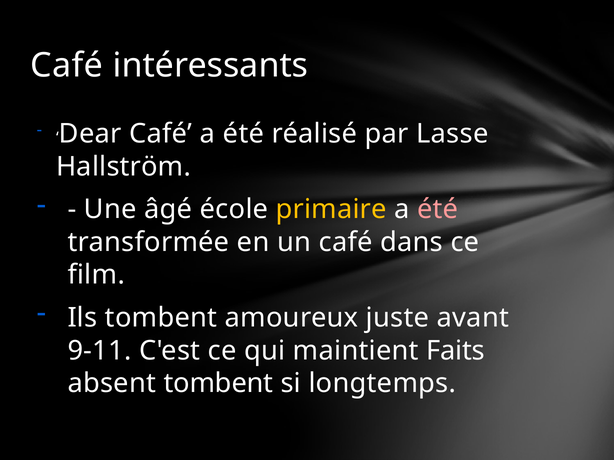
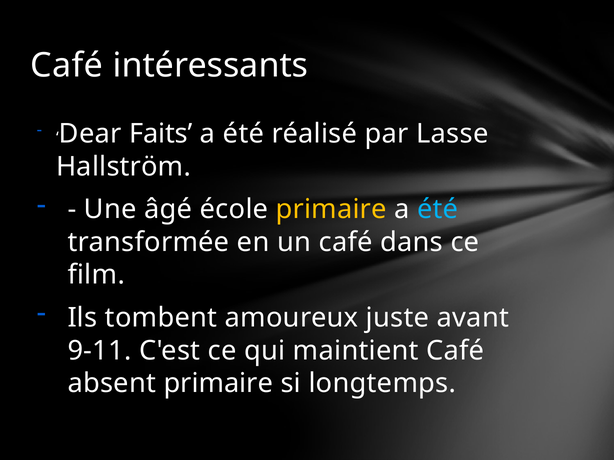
Dear Café: Café -> Faits (161, 134)
été colour: pink -> light blue (438, 210)
maintient Faits: Faits -> Café (455, 351)
absent tombent: tombent -> primaire (218, 384)
